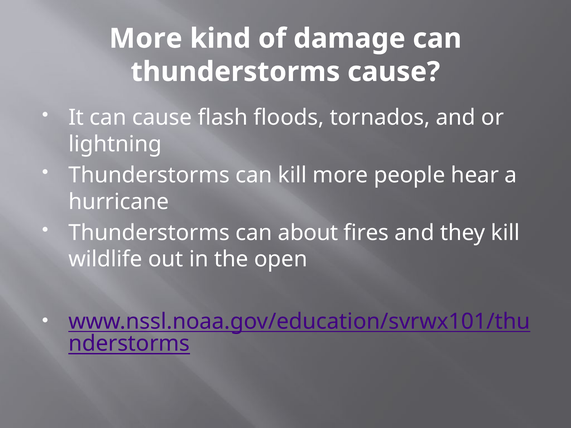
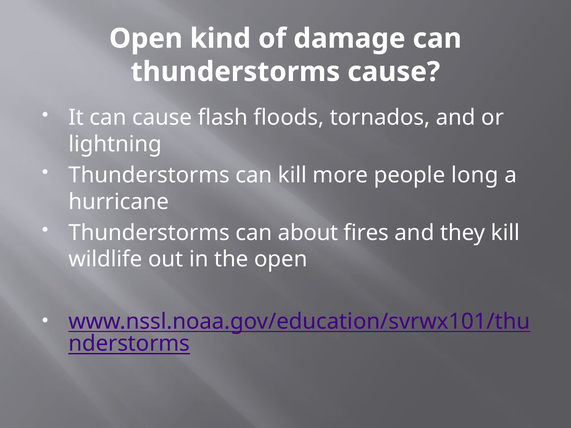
More: More -> Open (146, 39)
hear: hear -> long (475, 175)
